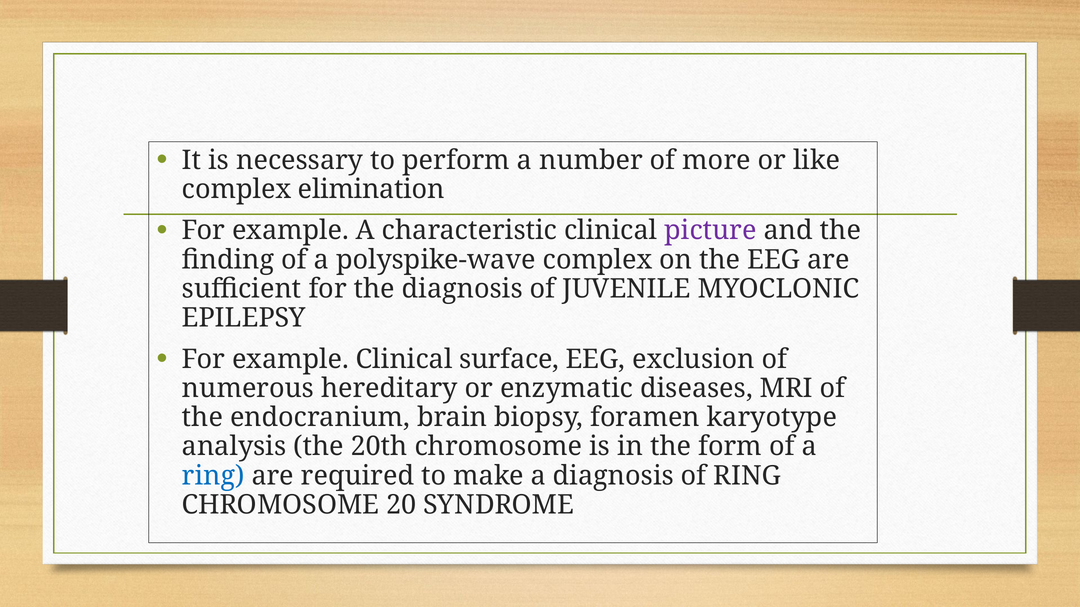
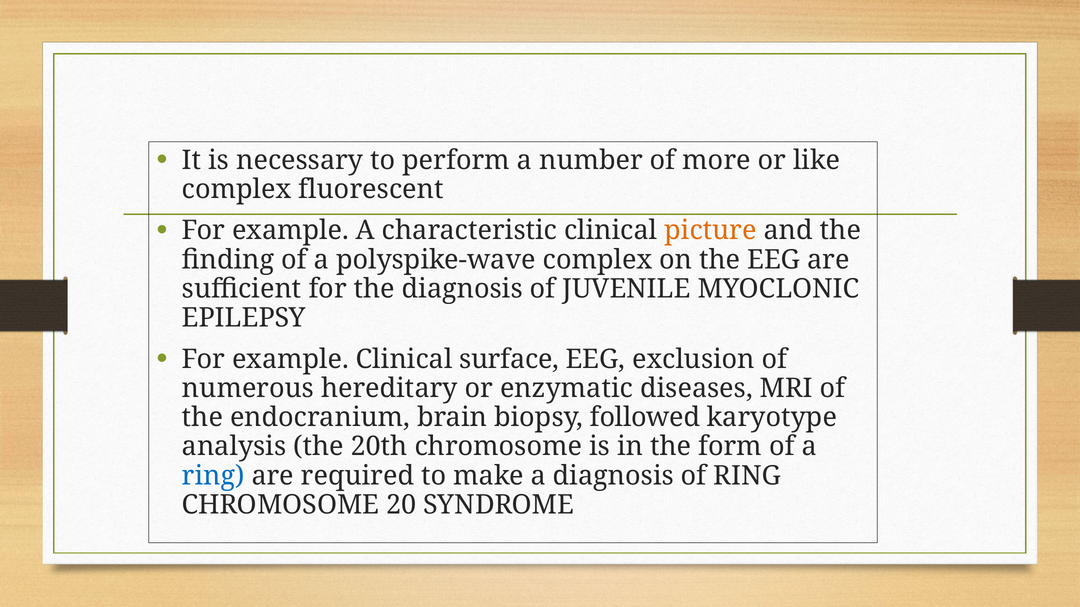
elimination: elimination -> fluorescent (371, 189)
picture colour: purple -> orange (710, 231)
foramen: foramen -> followed (645, 418)
